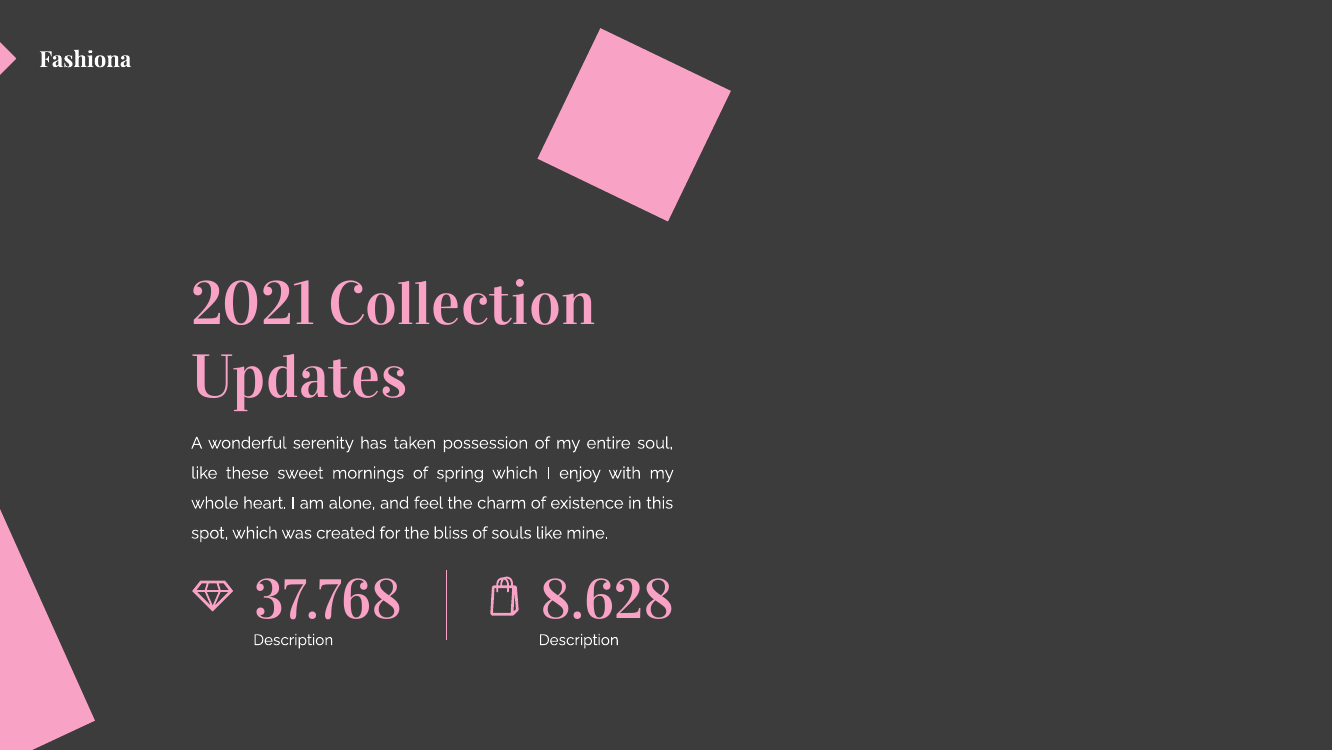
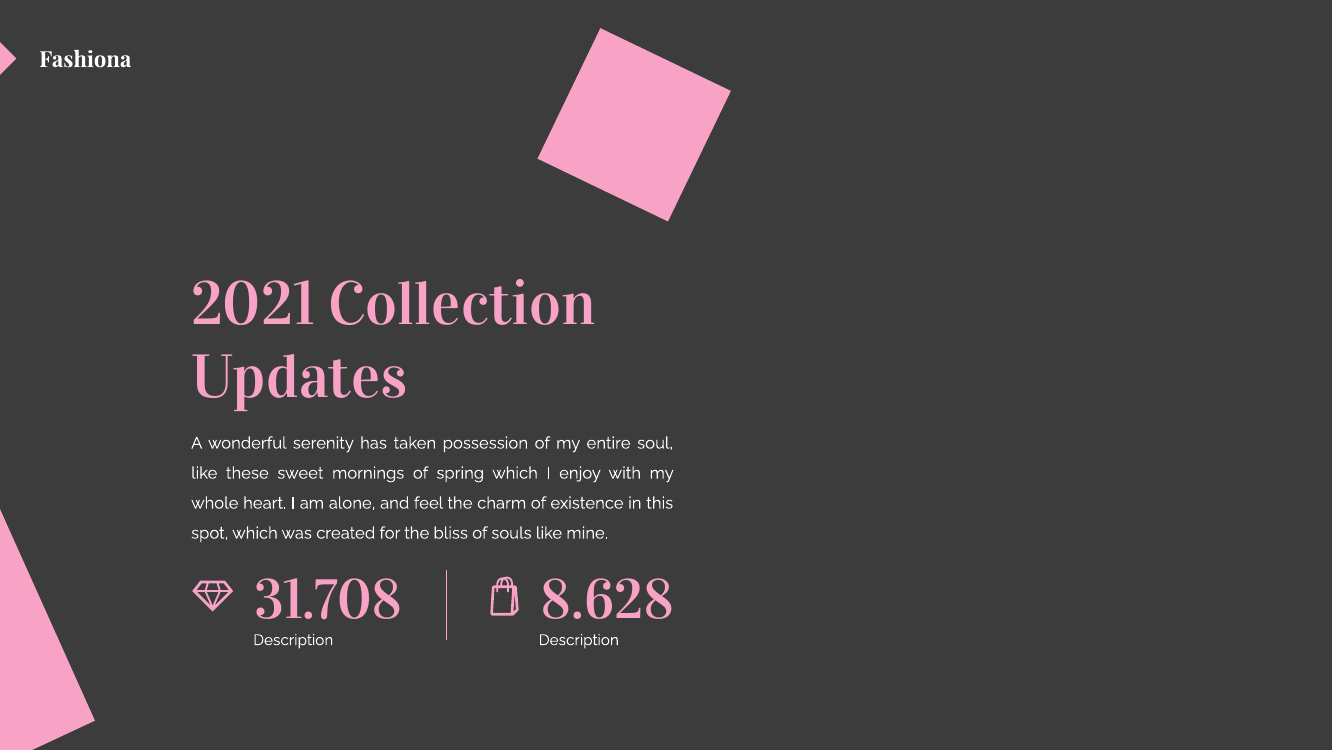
37.768: 37.768 -> 31.708 (328, 599)
